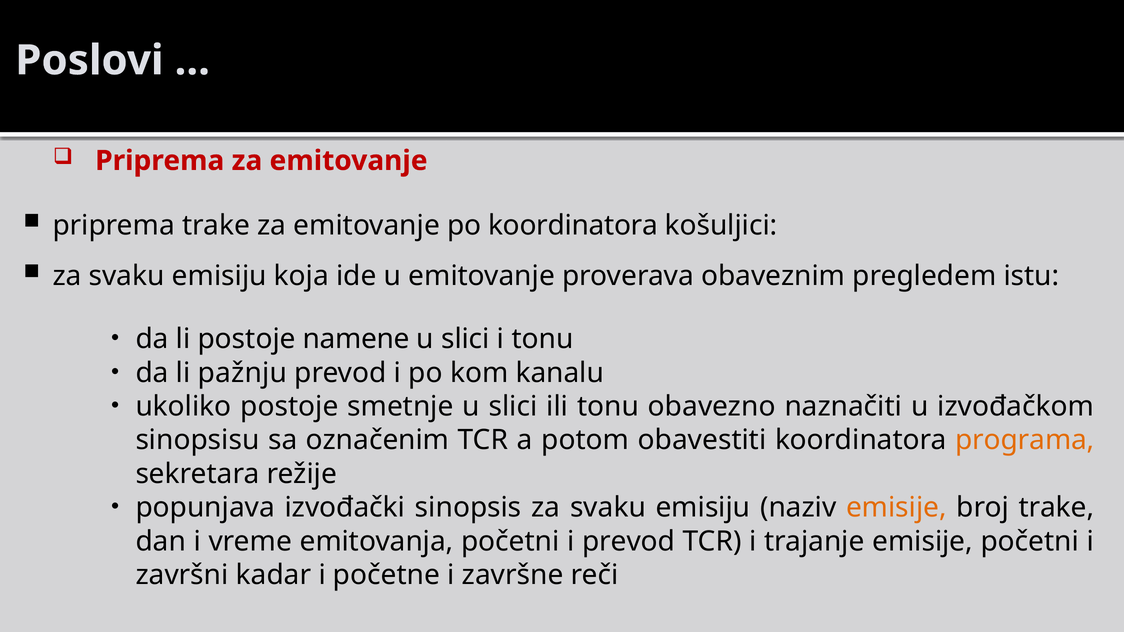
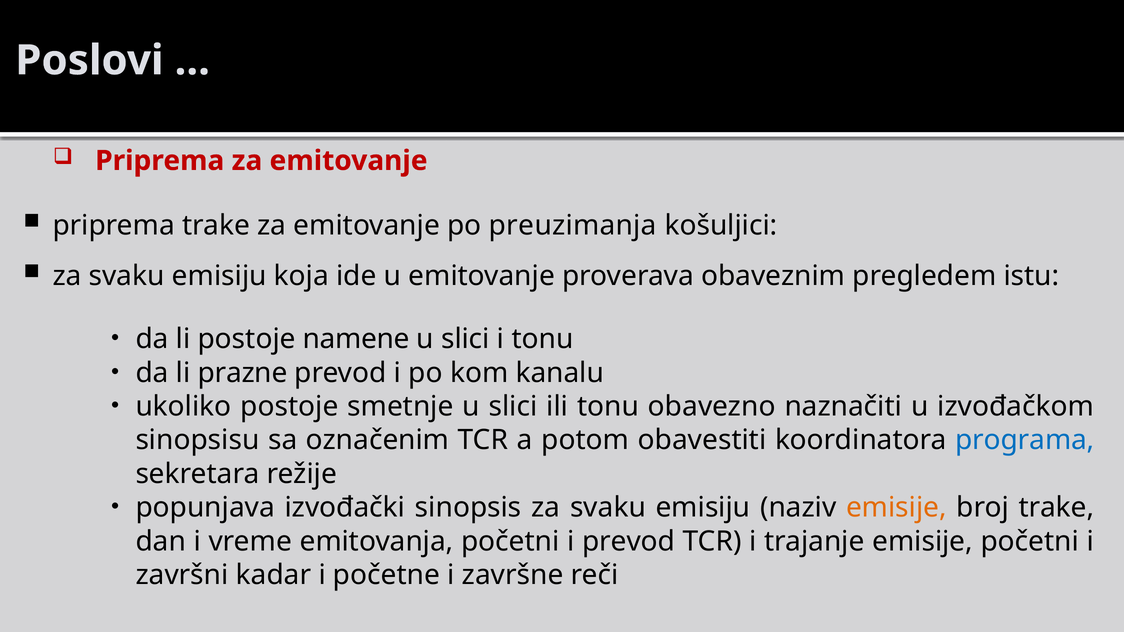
po koordinatora: koordinatora -> preuzimanja (573, 225)
pažnju: pažnju -> prazne (243, 373)
programa colour: orange -> blue (1025, 440)
